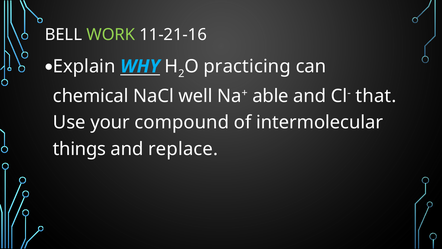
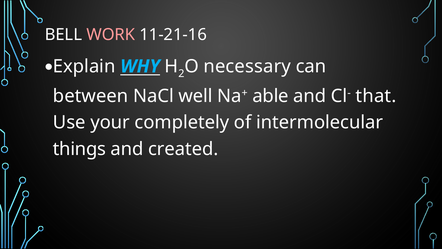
WORK colour: light green -> pink (111, 35)
practicing: practicing -> necessary (247, 66)
chemical: chemical -> between (91, 96)
compound: compound -> completely (182, 122)
replace: replace -> created (183, 149)
